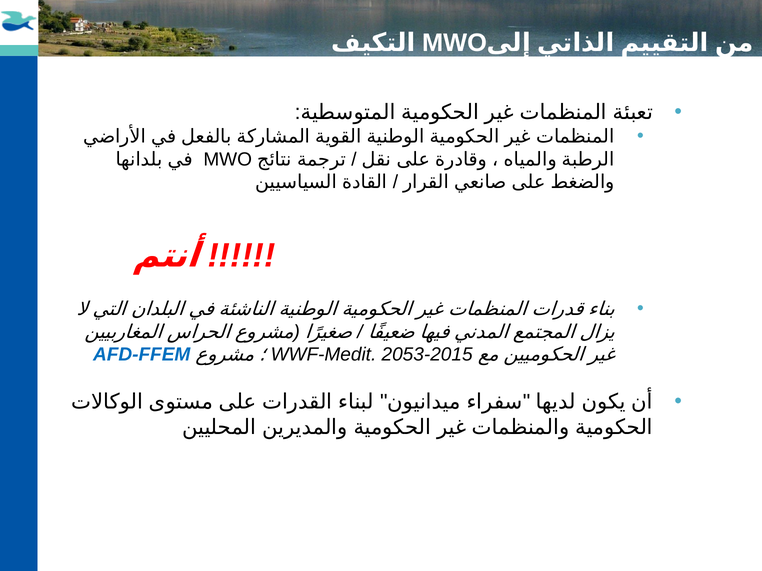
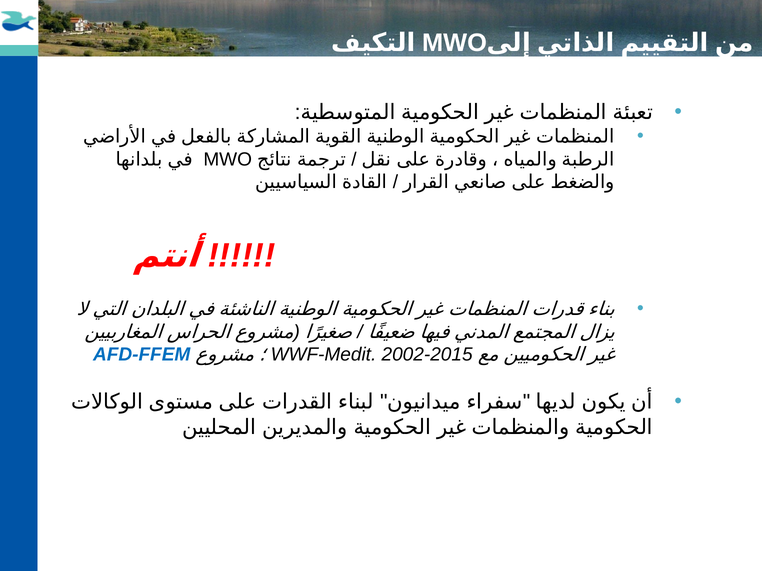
2053-2015: 2053-2015 -> 2002-2015 (427, 355)
